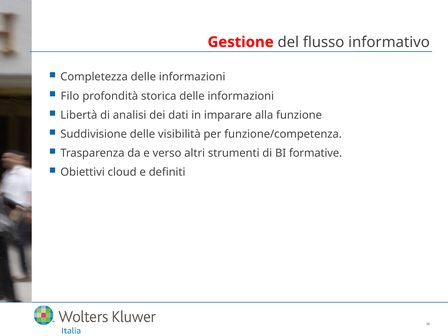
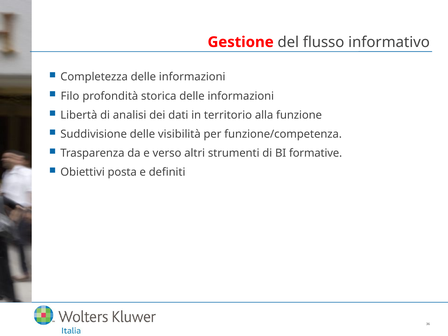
imparare: imparare -> territorio (228, 115)
cloud: cloud -> posta (122, 172)
